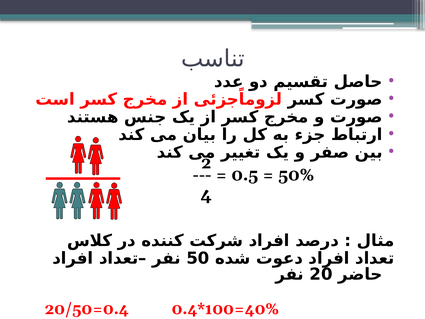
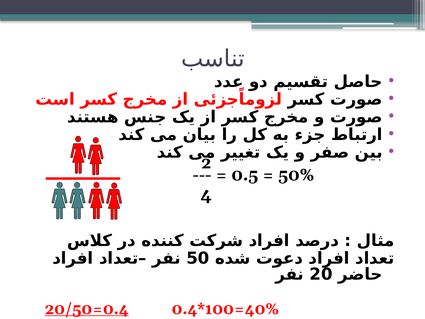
20/50=0.4 underline: none -> present (87, 309)
